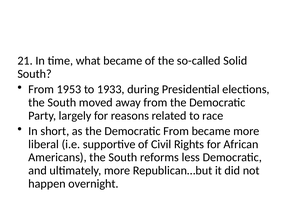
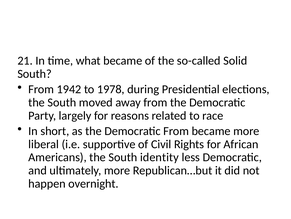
1953: 1953 -> 1942 (69, 89)
1933: 1933 -> 1978 (111, 89)
reforms: reforms -> identity (159, 157)
